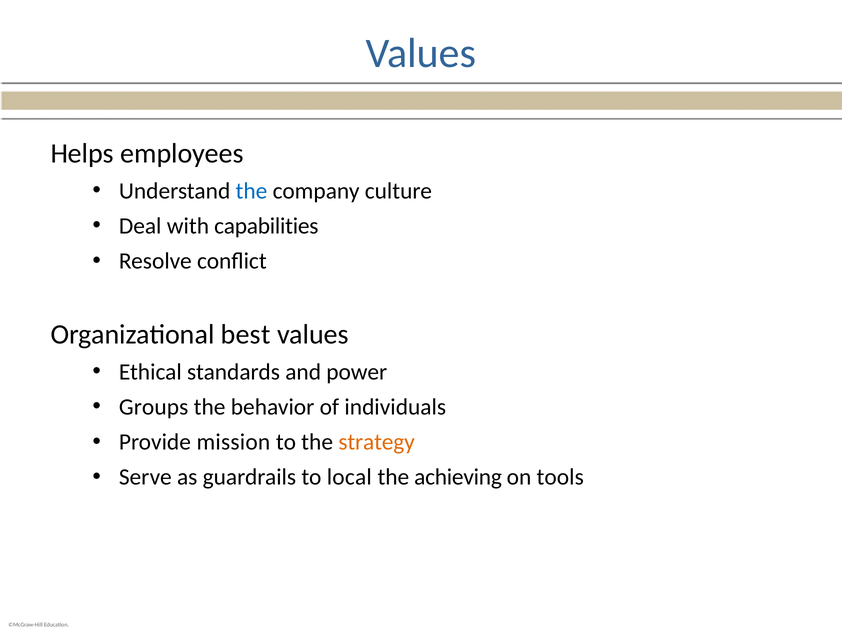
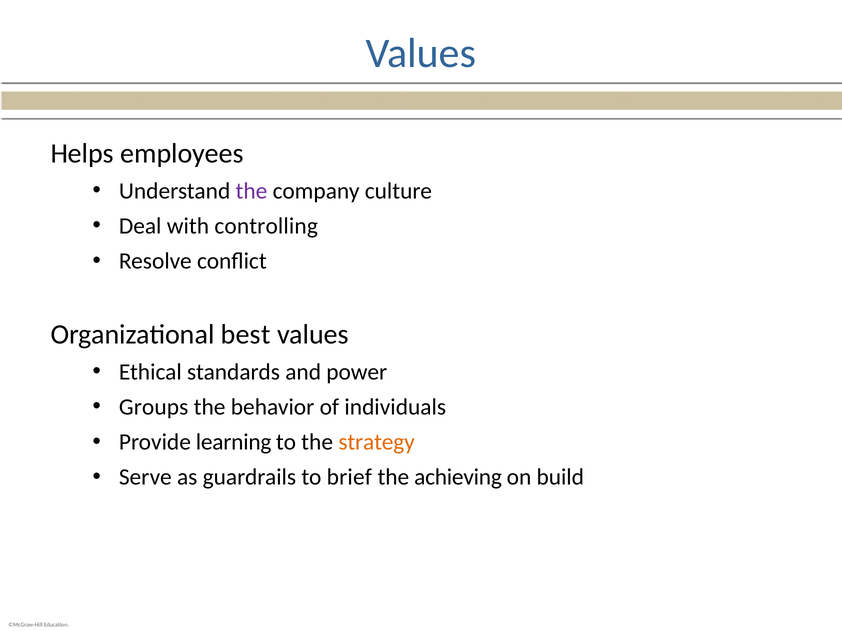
the colour: blue -> purple (251, 191)
capabilities: capabilities -> controlling (266, 226)
mission: mission -> learning (234, 442)
local: local -> brief (349, 478)
tools: tools -> build (560, 478)
